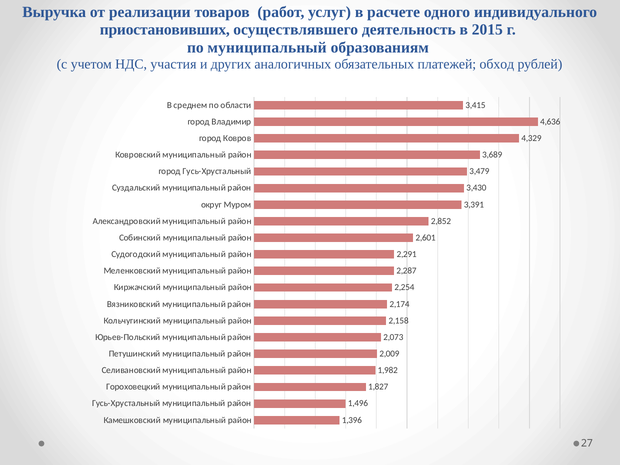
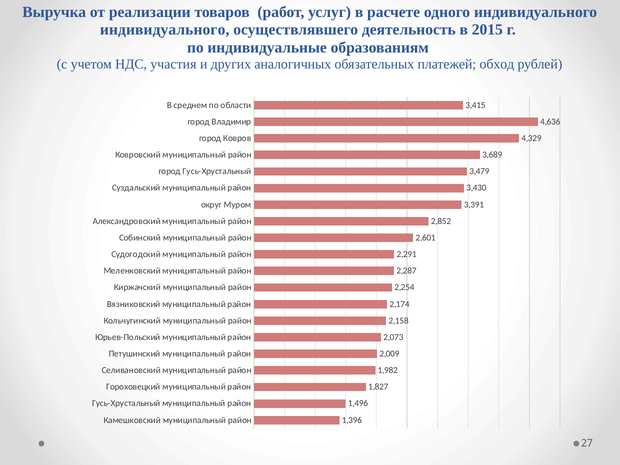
приостановивших: приостановивших -> индивидуального (165, 30)
по муниципальный: муниципальный -> индивидуальные (267, 47)
